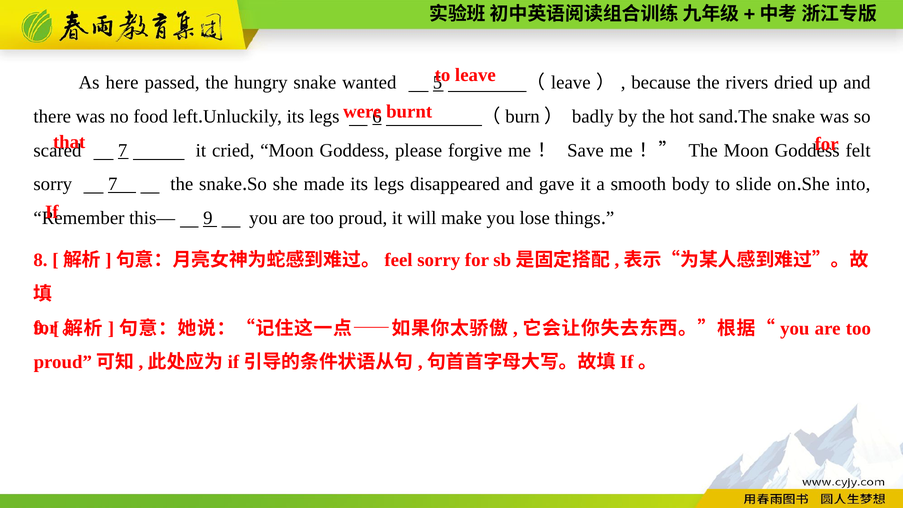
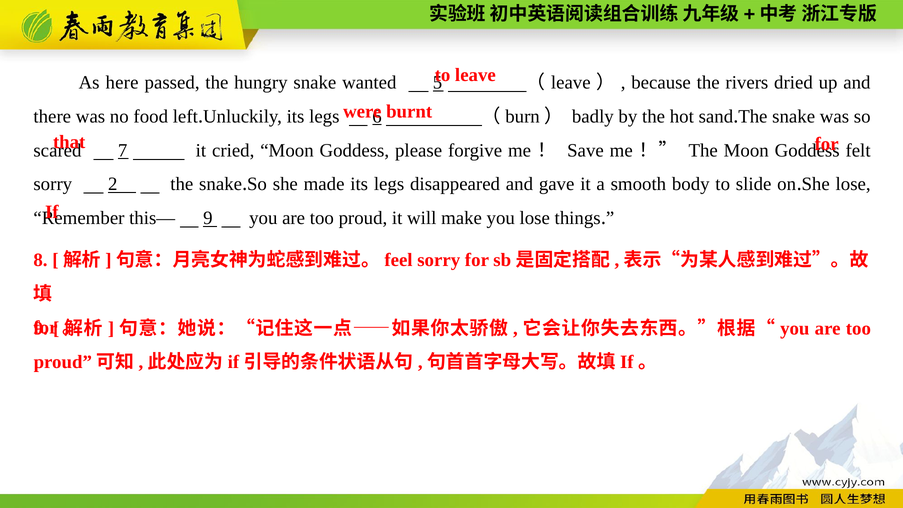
sorry 7: 7 -> 2 (113, 184)
She into: into -> lose (853, 184)
